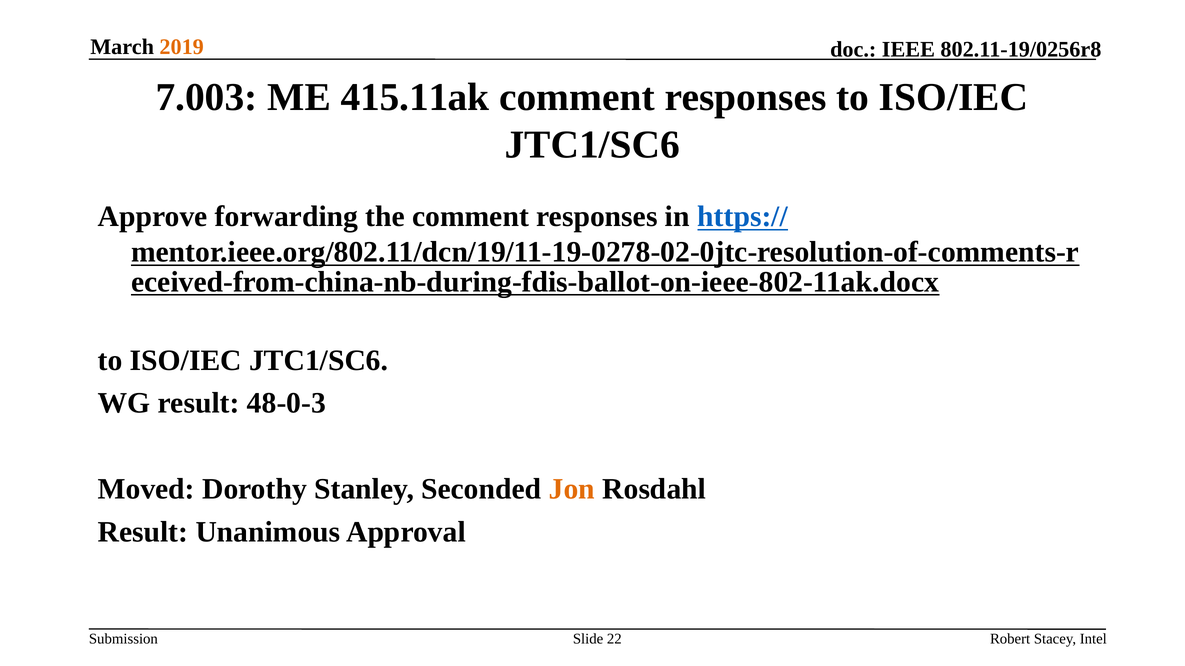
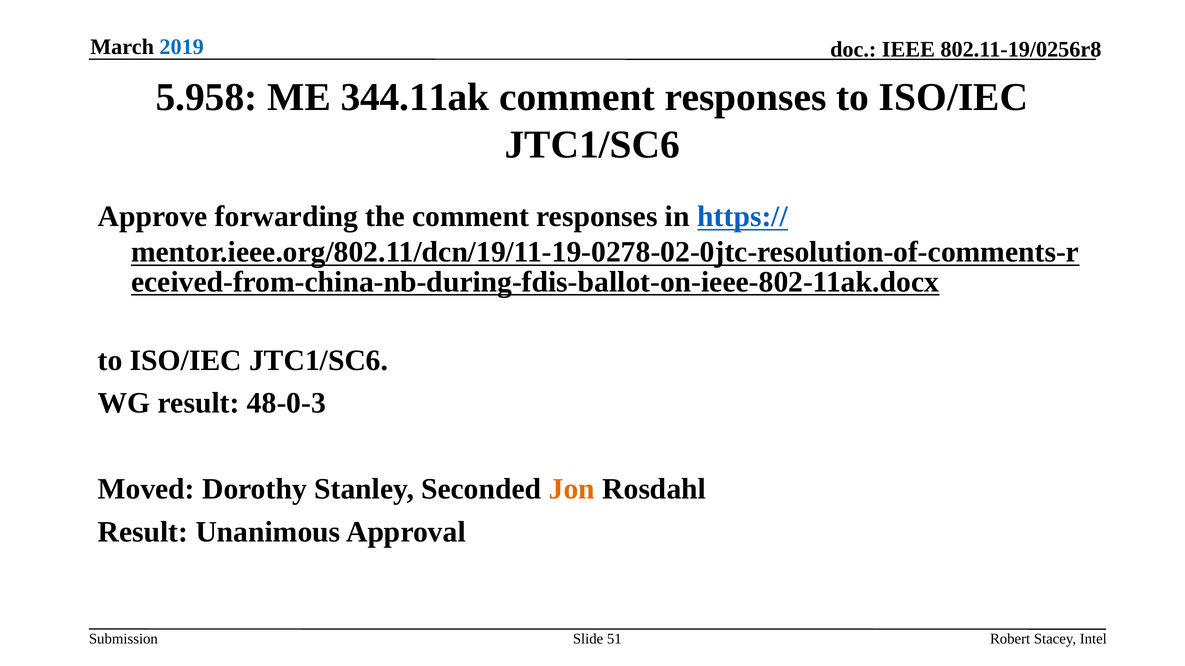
2019 colour: orange -> blue (182, 47)
7.003: 7.003 -> 5.958 (207, 97)
415.11ak: 415.11ak -> 344.11ak (415, 97)
22: 22 -> 51 (614, 639)
